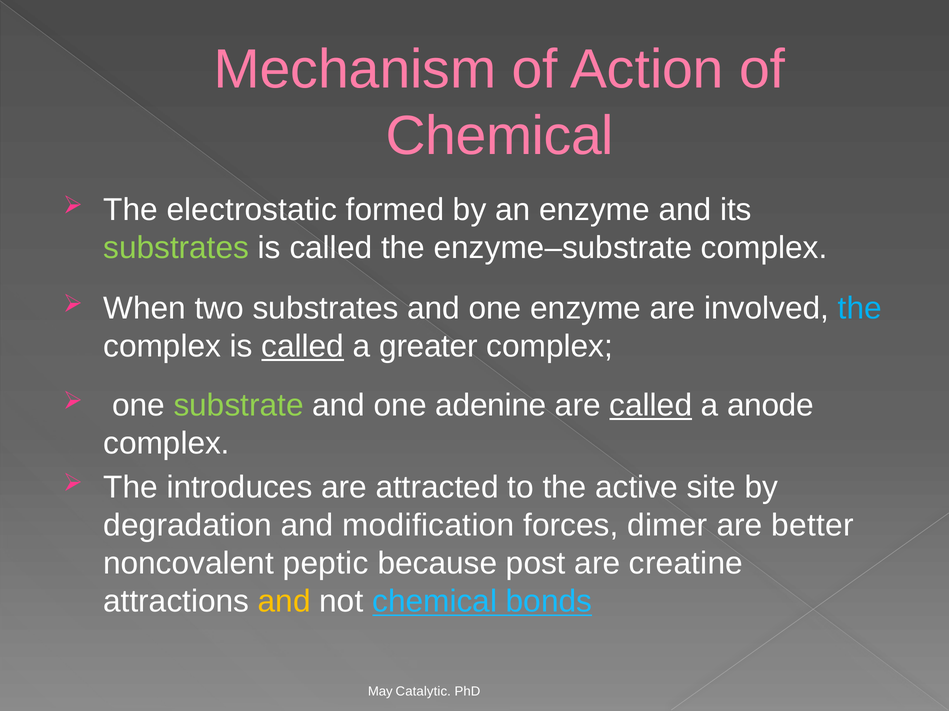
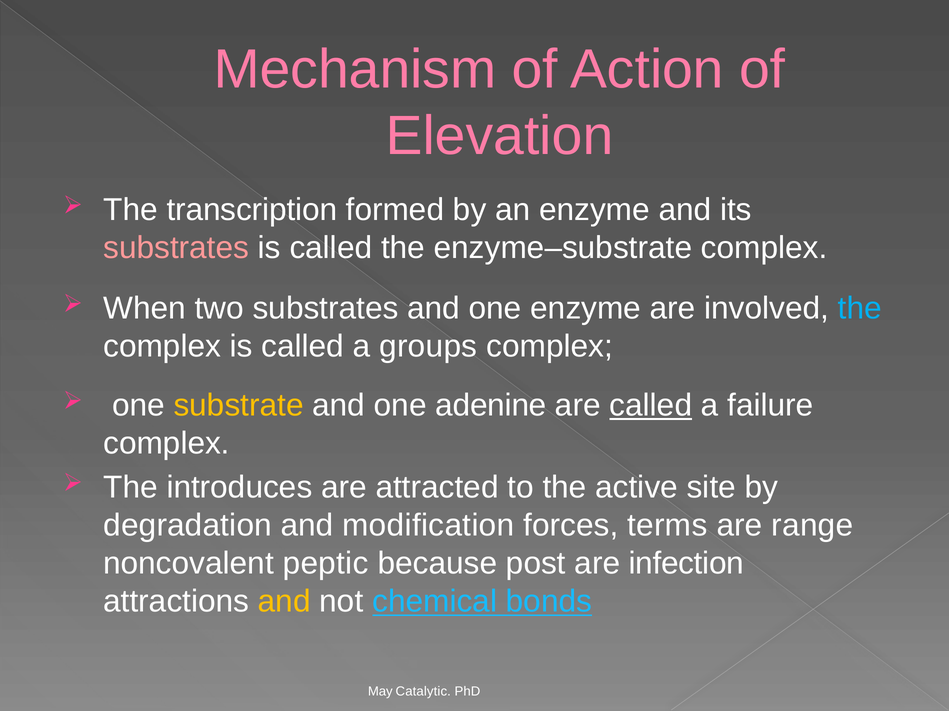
Chemical: Chemical -> Elevation (500, 136)
electrostatic: electrostatic -> transcription (252, 210)
substrates colour: light green -> pink (176, 248)
called underline: present -> none (303, 347)
greater: greater -> groups (428, 347)
substrate colour: light green -> yellow (239, 406)
anode: anode -> failure (770, 406)
dimer: dimer -> terms (667, 526)
better: better -> range (812, 526)
creatine: creatine -> infection (686, 564)
